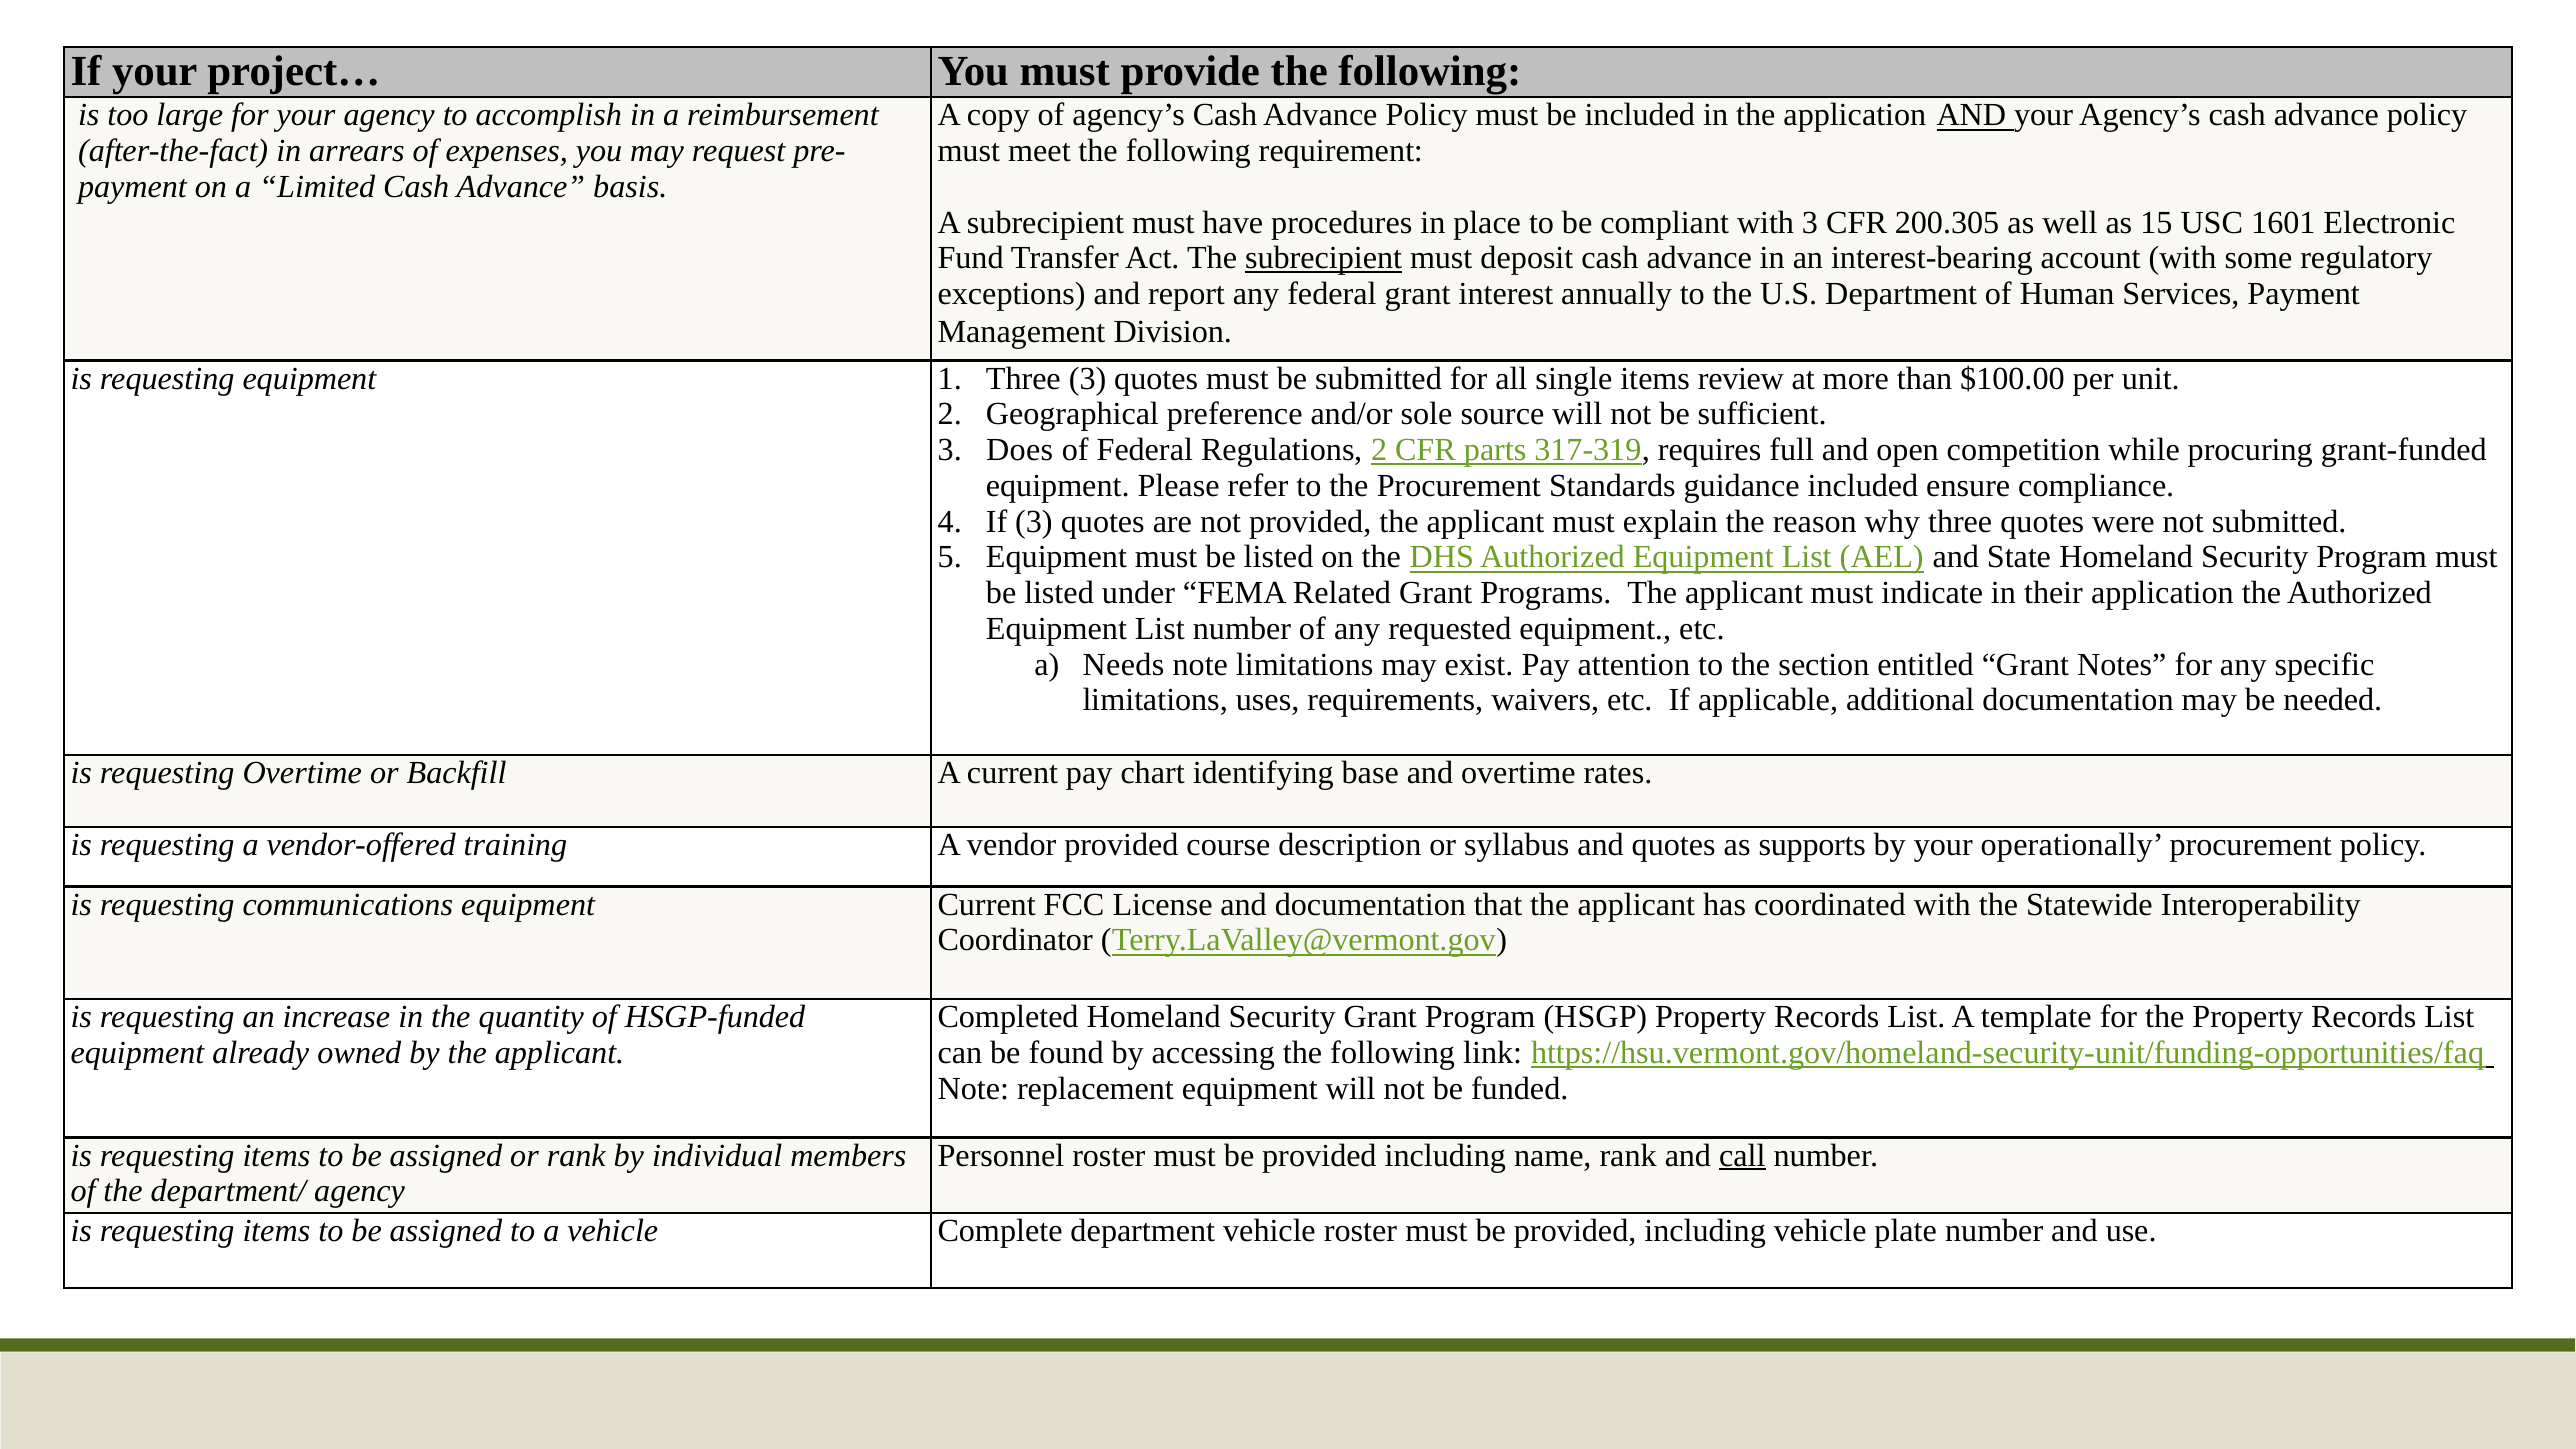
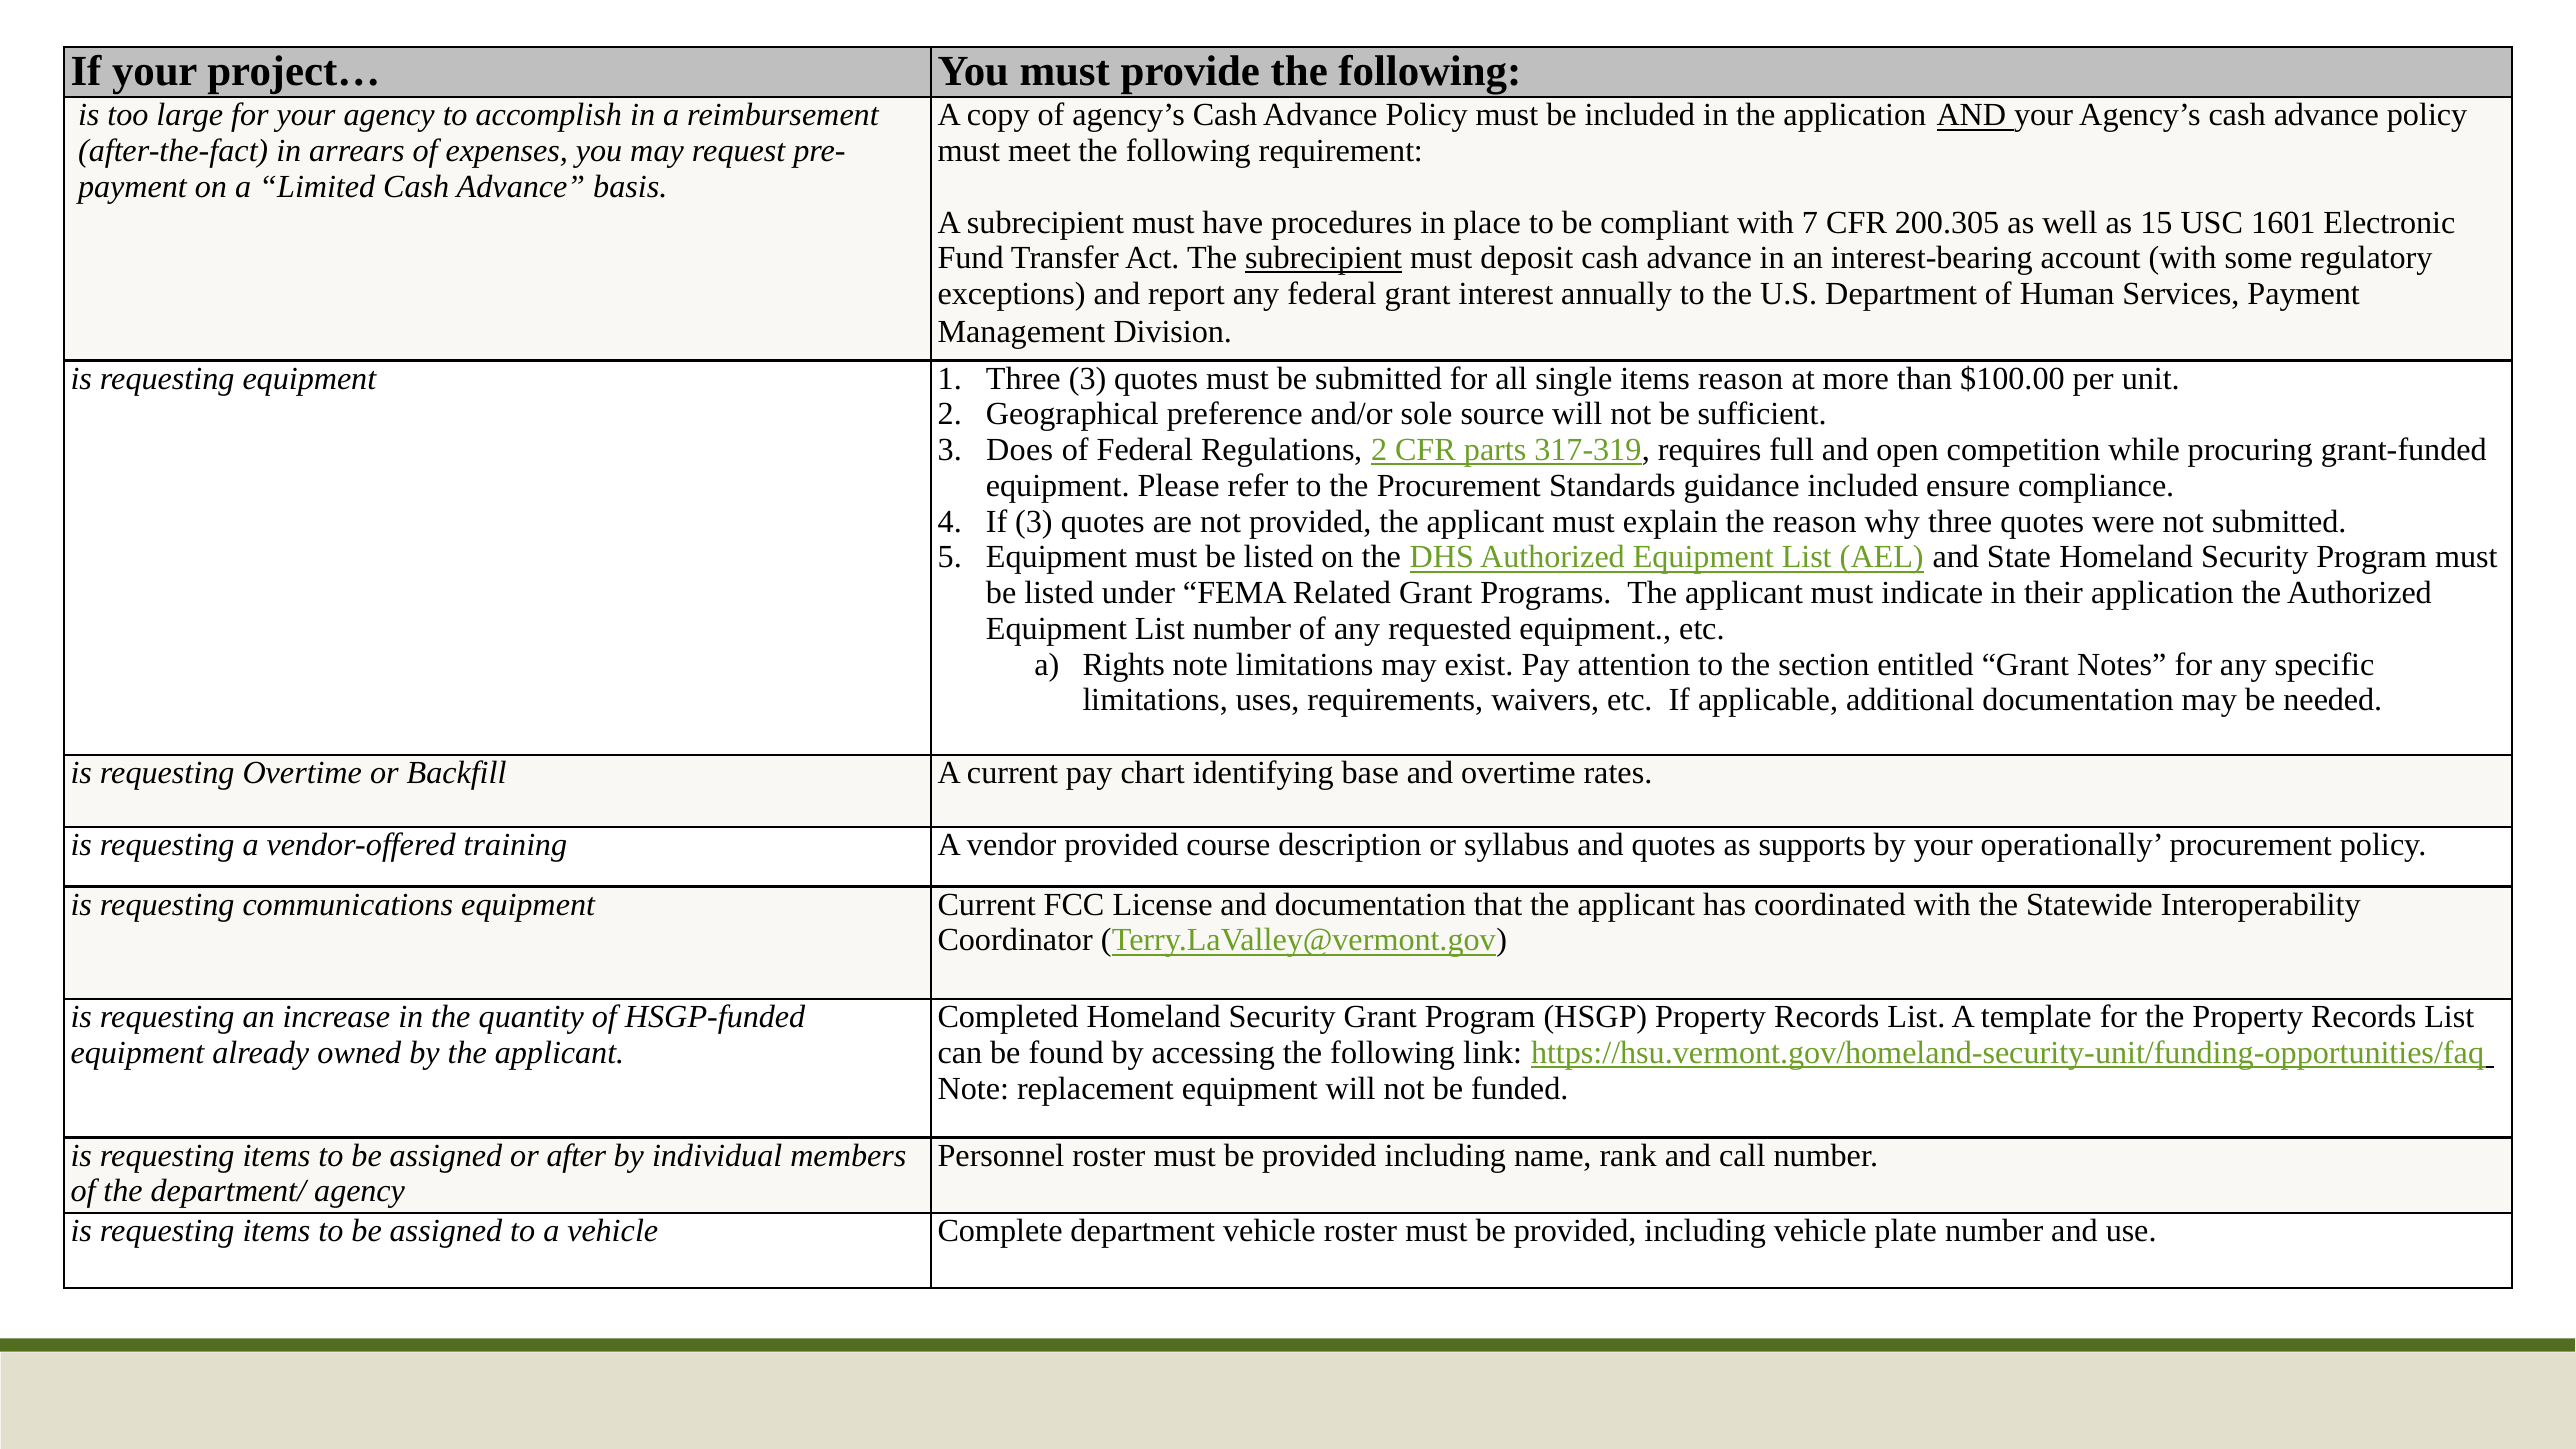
with 3: 3 -> 7 (1810, 223)
items review: review -> reason (1741, 379)
Needs: Needs -> Rights (1124, 665)
or rank: rank -> after (576, 1156)
call underline: present -> none (1742, 1156)
